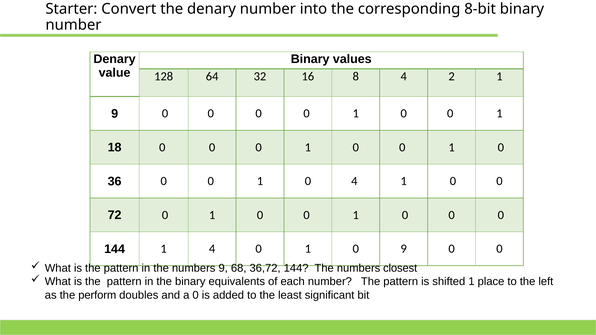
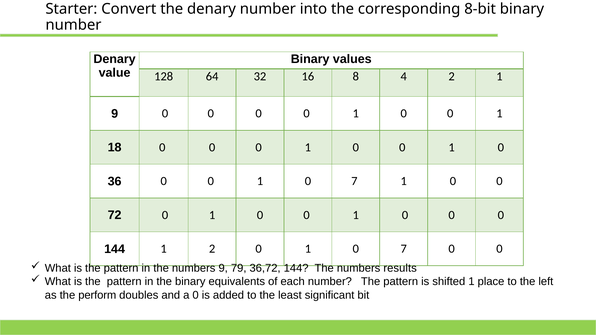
4: 4 -> 7 (354, 181)
1 4: 4 -> 2 (212, 249)
9: 9 -> 7 (404, 249)
68: 68 -> 79 (239, 268)
closest: closest -> results (400, 268)
